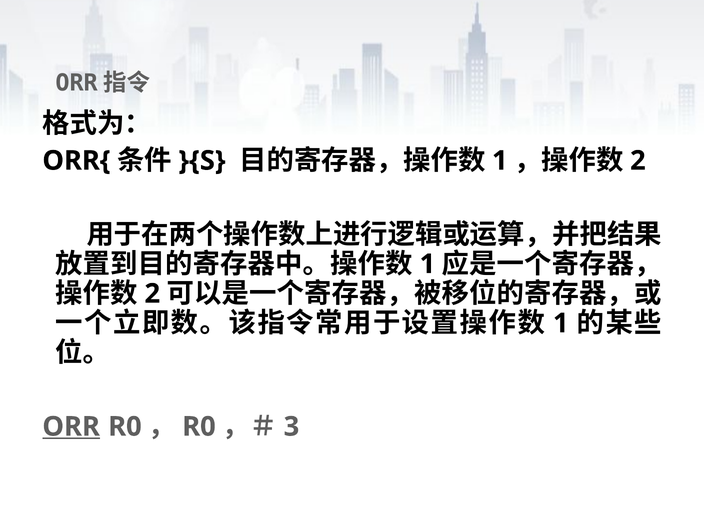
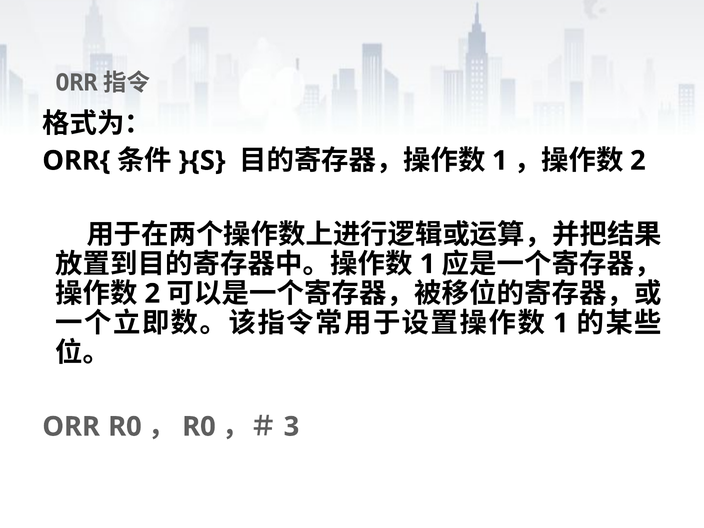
ORR underline: present -> none (71, 427)
